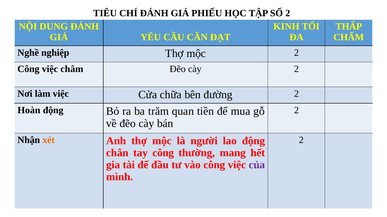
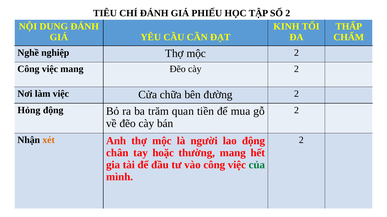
việc châm: châm -> mang (72, 69)
Hoàn: Hoàn -> Hỏng (29, 110)
tay công: công -> hoặc (163, 153)
của colour: purple -> green (257, 165)
